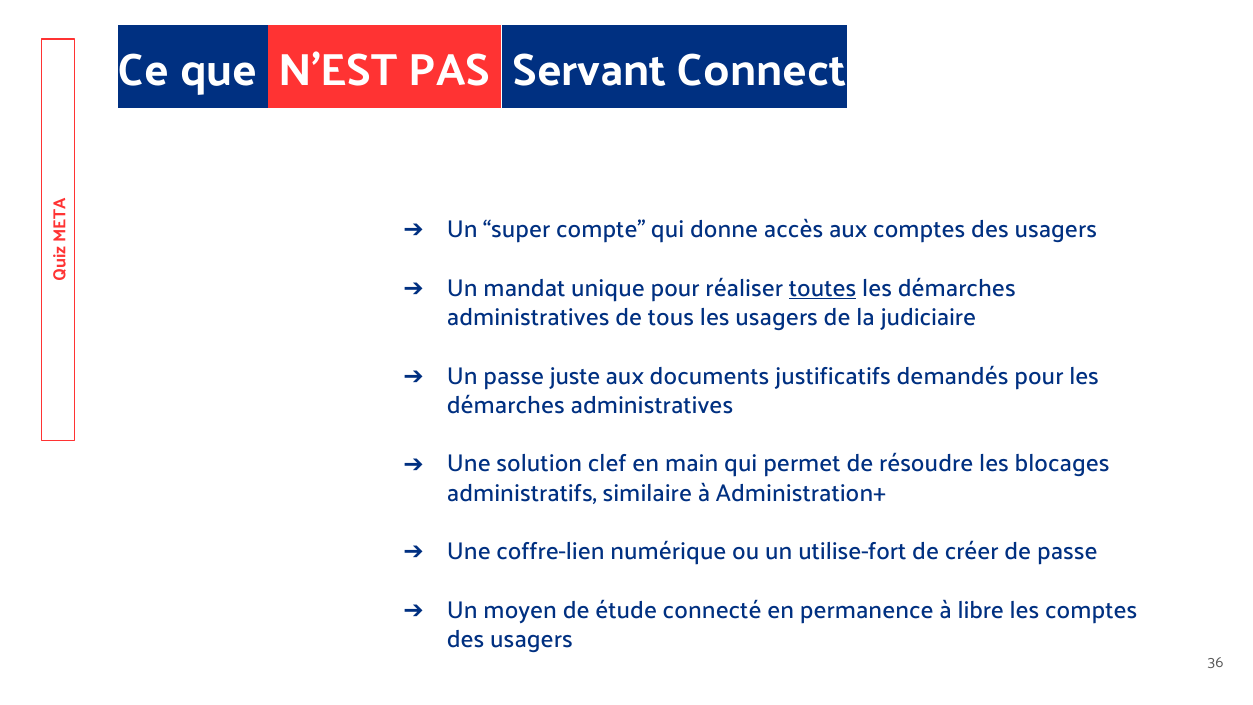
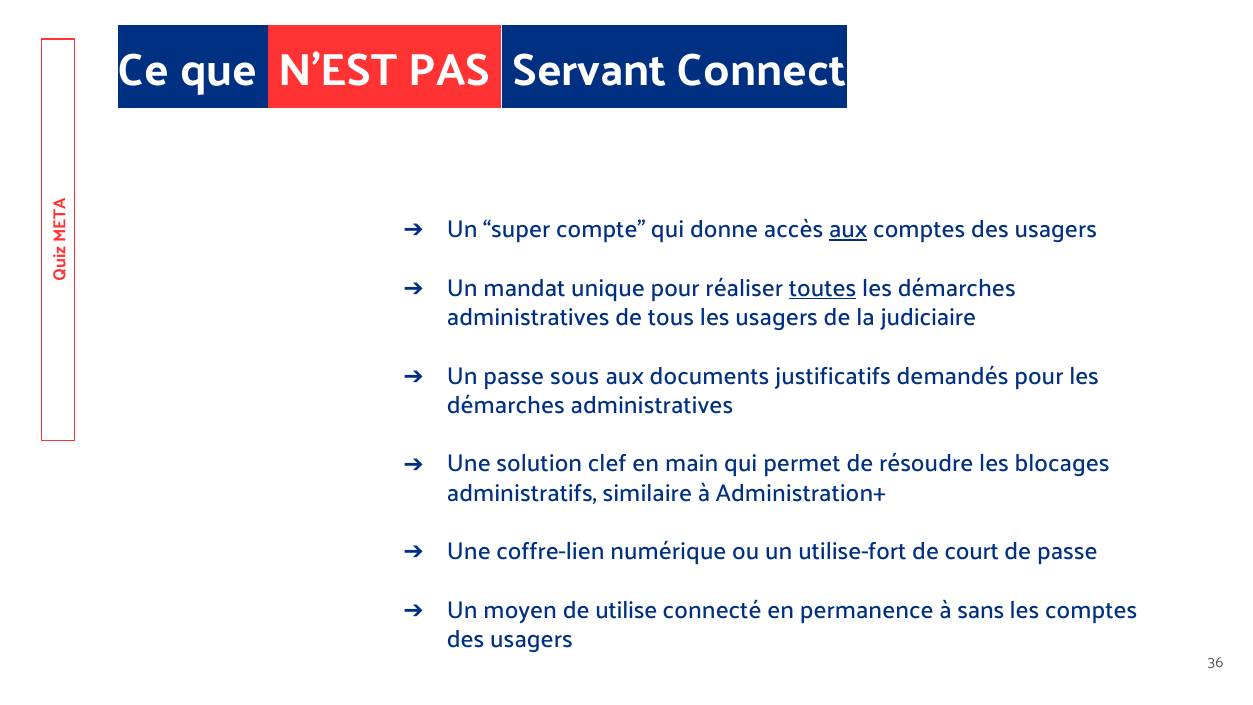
aux underline: none -> present (848, 230)
juste: juste -> sous (575, 376)
créer: créer -> court (972, 551)
étude: étude -> utilise (626, 610)
libre: libre -> sans (981, 610)
